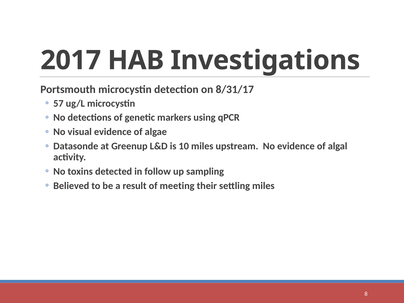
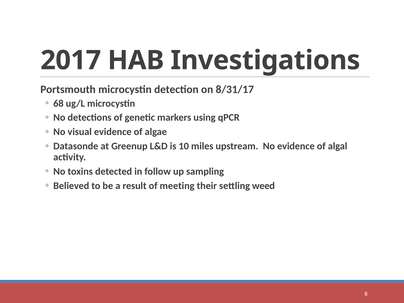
57: 57 -> 68 (58, 103)
settling miles: miles -> weed (263, 186)
